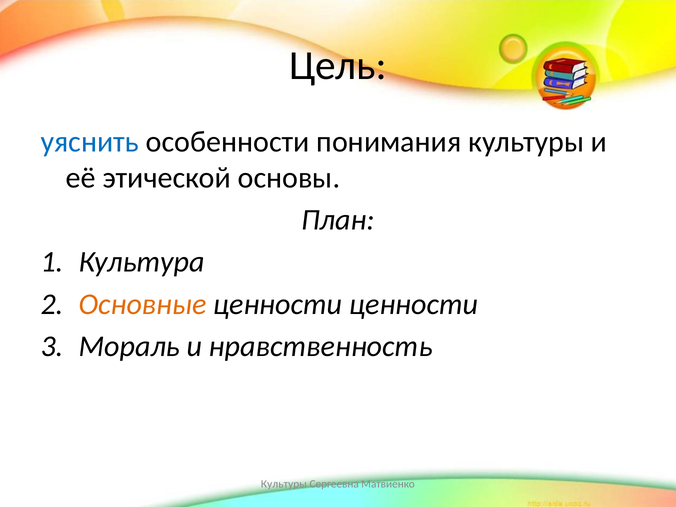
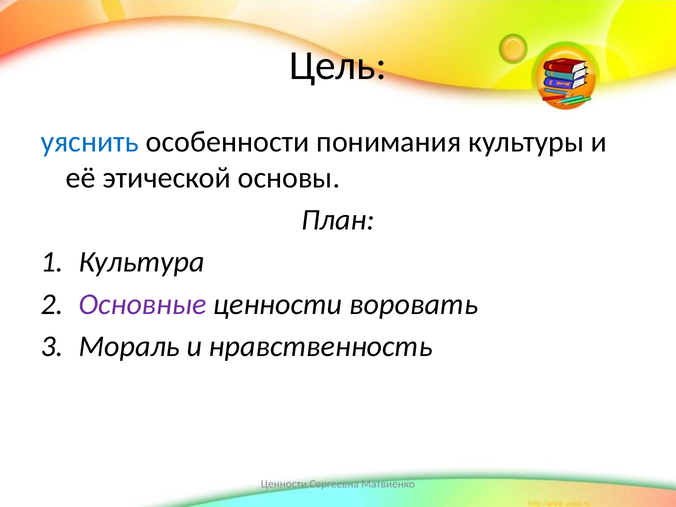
Основные colour: orange -> purple (143, 304)
ценности ценности: ценности -> воровать (414, 304)
Культуры: Культуры -> Ценности (284, 484)
